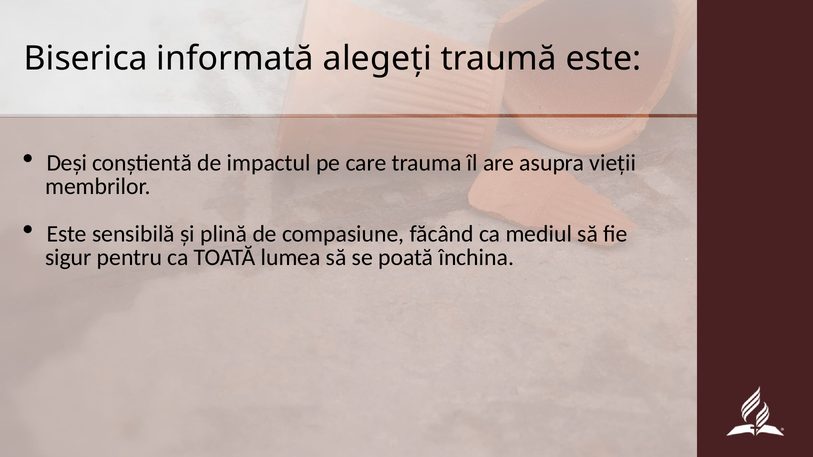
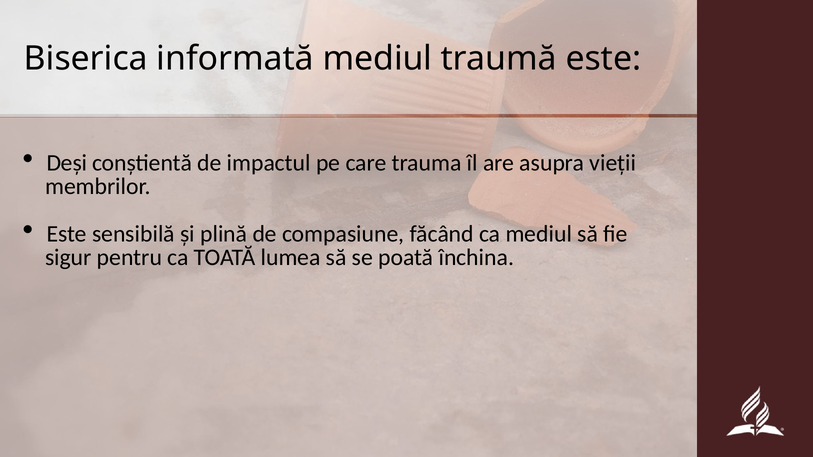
informată alegeți: alegeți -> mediul (378, 58)
